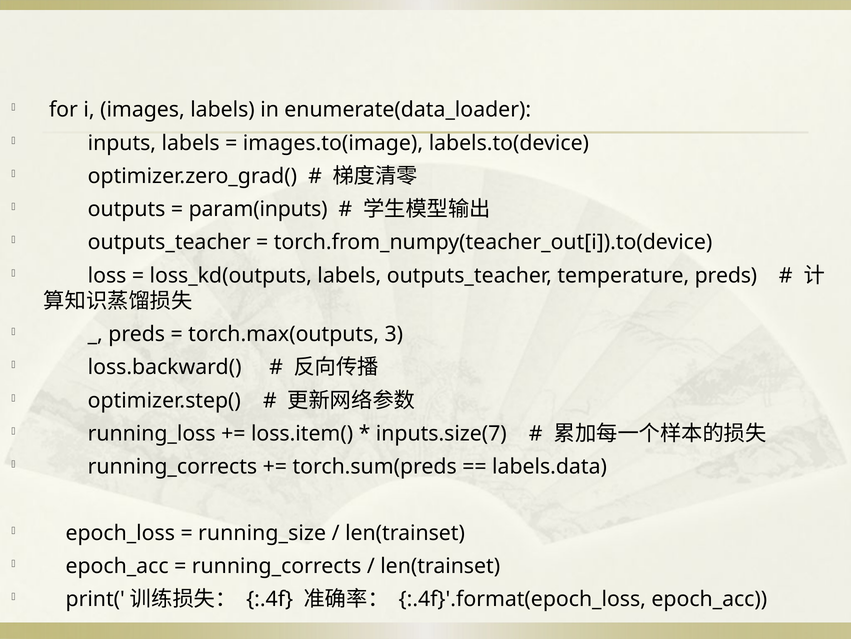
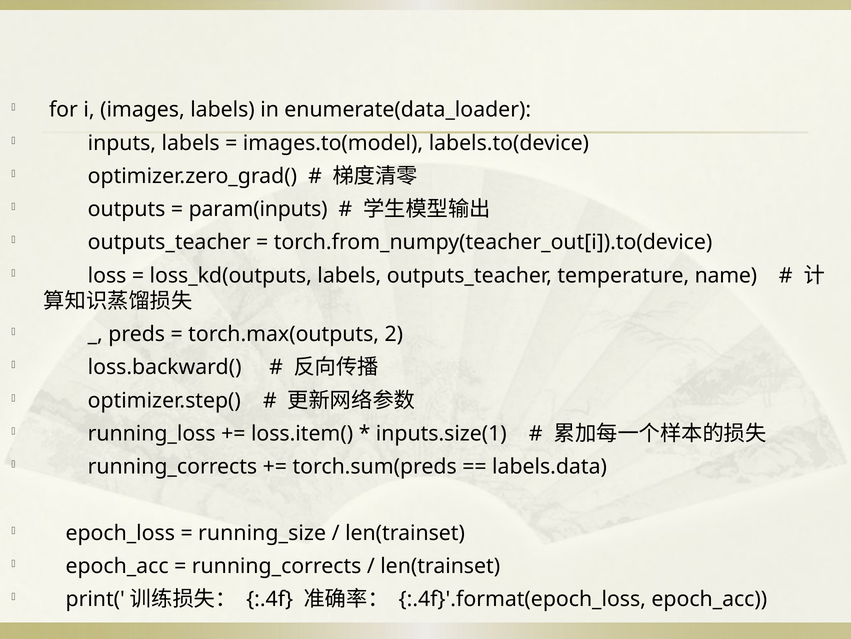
images.to(image: images.to(image -> images.to(model (333, 143)
temperature preds: preds -> name (726, 275)
3: 3 -> 2 (394, 334)
inputs.size(7: inputs.size(7 -> inputs.size(1 (441, 433)
